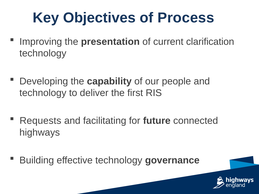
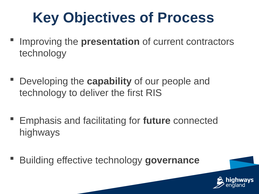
clarification: clarification -> contractors (210, 42)
Requests: Requests -> Emphasis (41, 121)
